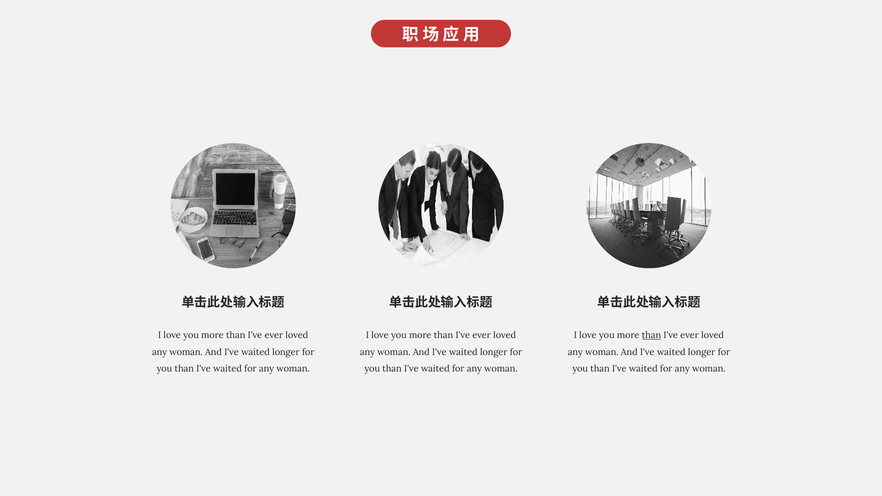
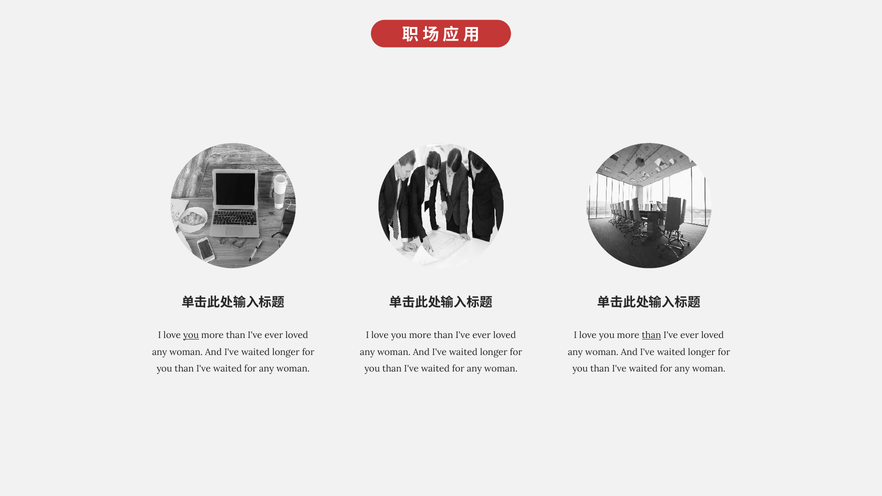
you underline: none -> present (191, 336)
